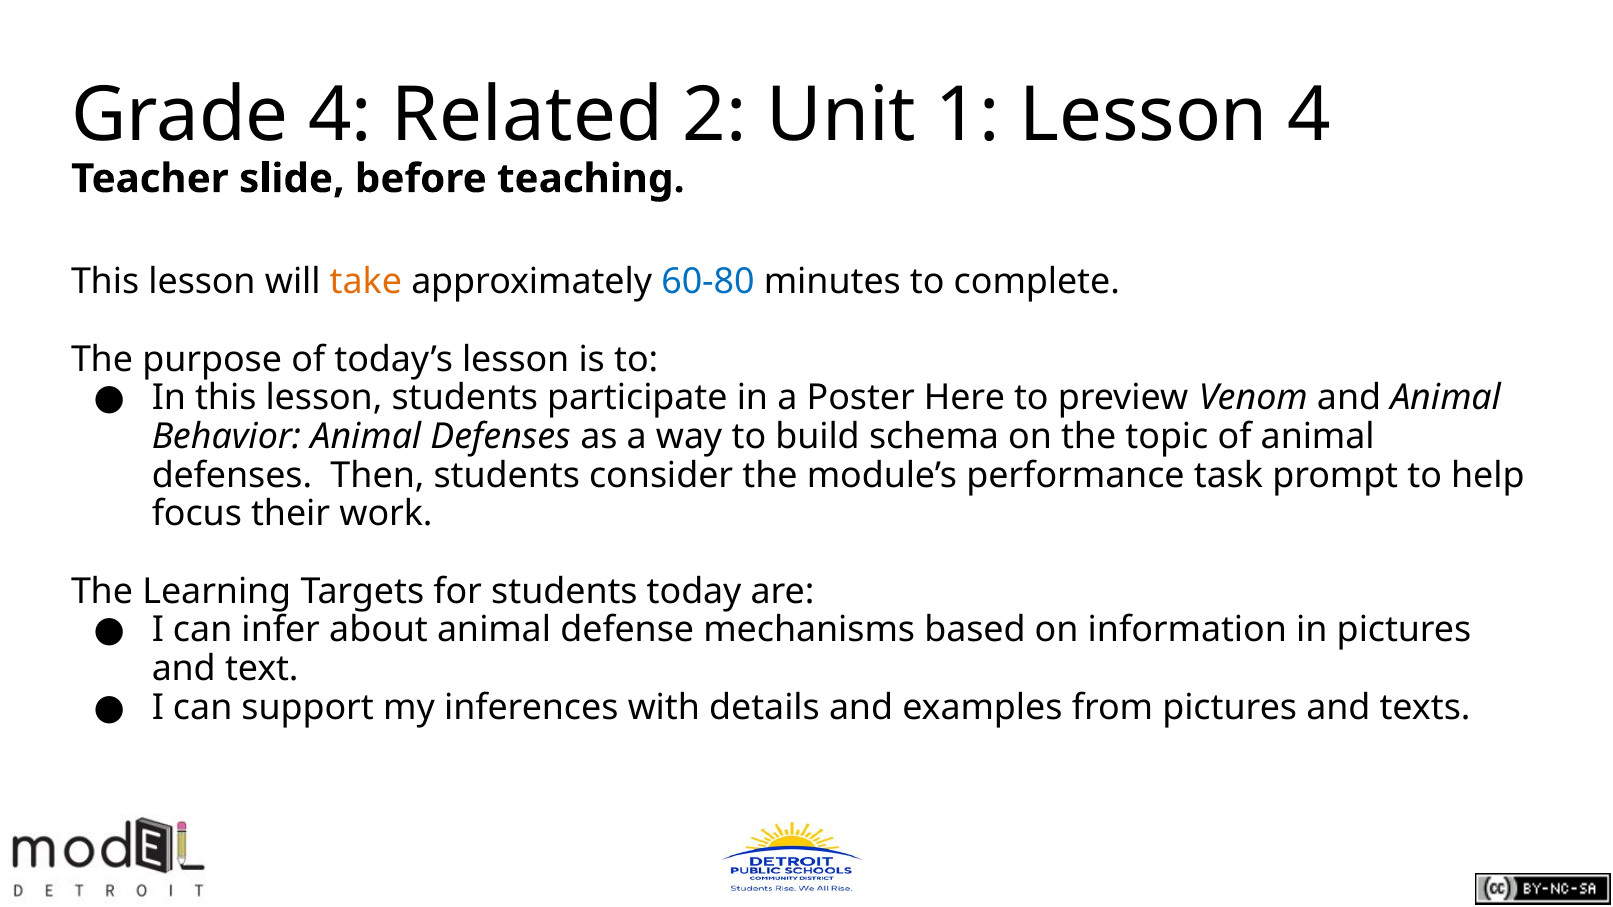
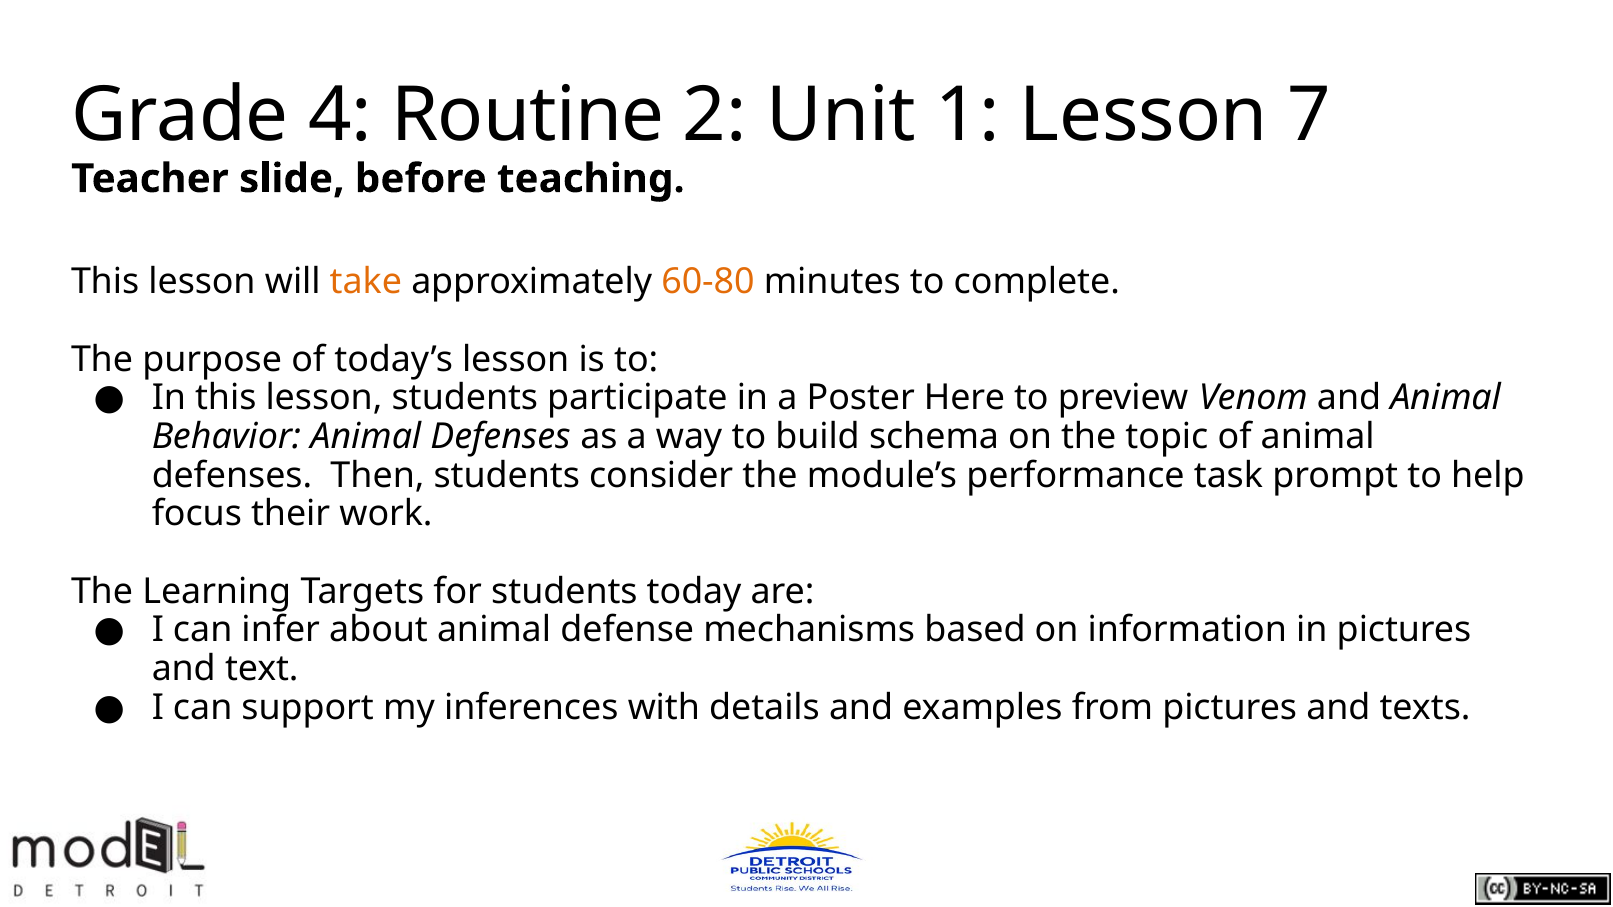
Related: Related -> Routine (528, 116)
Lesson 4: 4 -> 7 (1310, 116)
60-80 colour: blue -> orange (708, 282)
